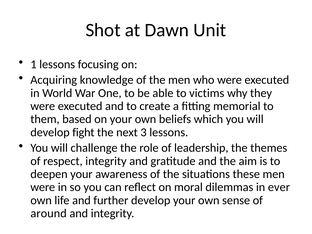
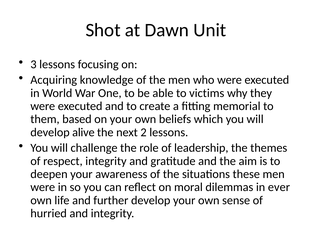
1: 1 -> 3 (33, 64)
fight: fight -> alive (83, 132)
3: 3 -> 2 (144, 132)
around: around -> hurried (49, 213)
